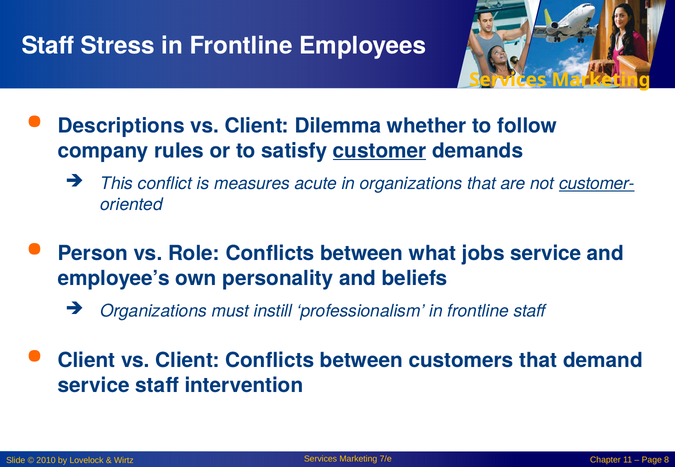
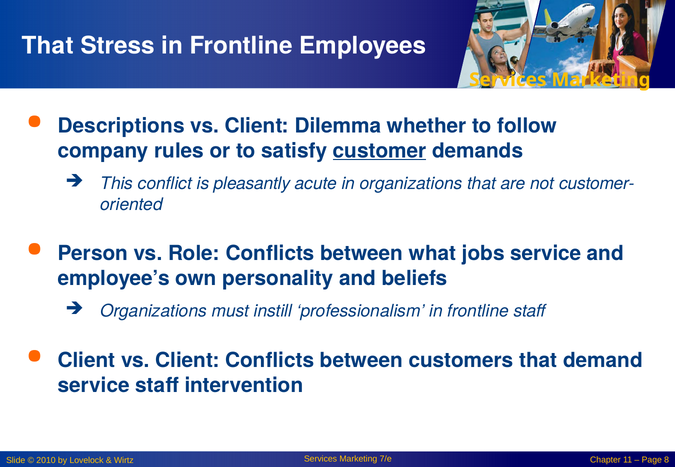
Staff: Staff -> That (48, 46)
measures: measures -> pleasantly (252, 184)
customer- underline: present -> none (597, 184)
